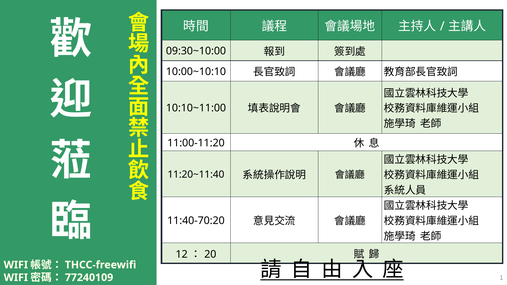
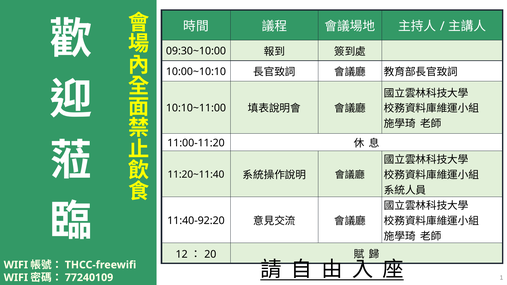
11:40-70:20: 11:40-70:20 -> 11:40-92:20 (196, 221)
